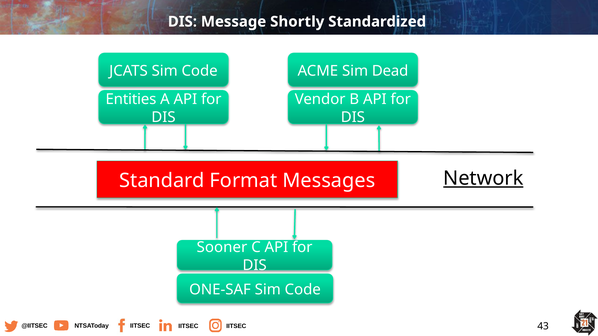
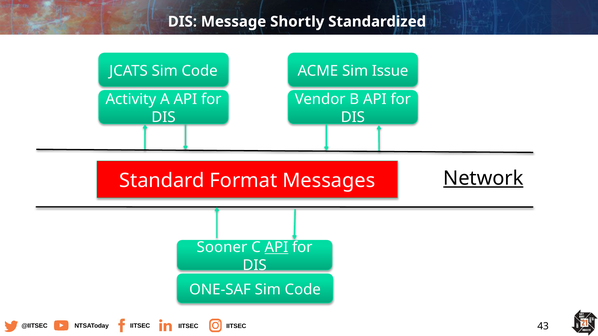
Dead: Dead -> Issue (390, 71)
Entities: Entities -> Activity (131, 99)
API underline: none -> present (276, 248)
